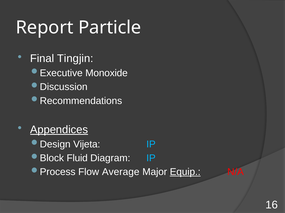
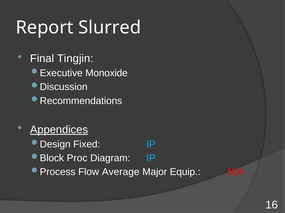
Particle: Particle -> Slurred (110, 28)
Vijeta: Vijeta -> Fixed (87, 145)
Fluid: Fluid -> Proc (77, 159)
Equip underline: present -> none (185, 173)
